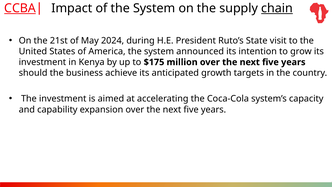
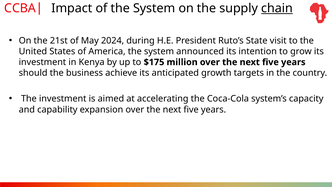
CCBA underline: present -> none (20, 8)
